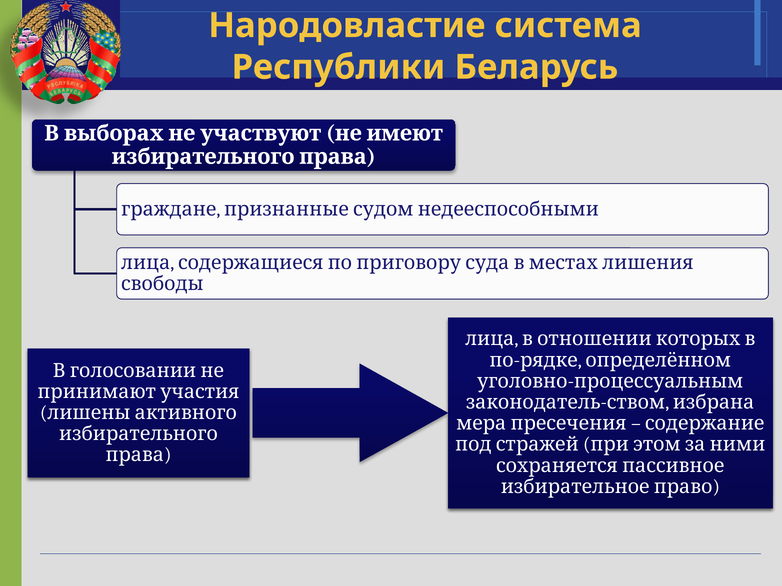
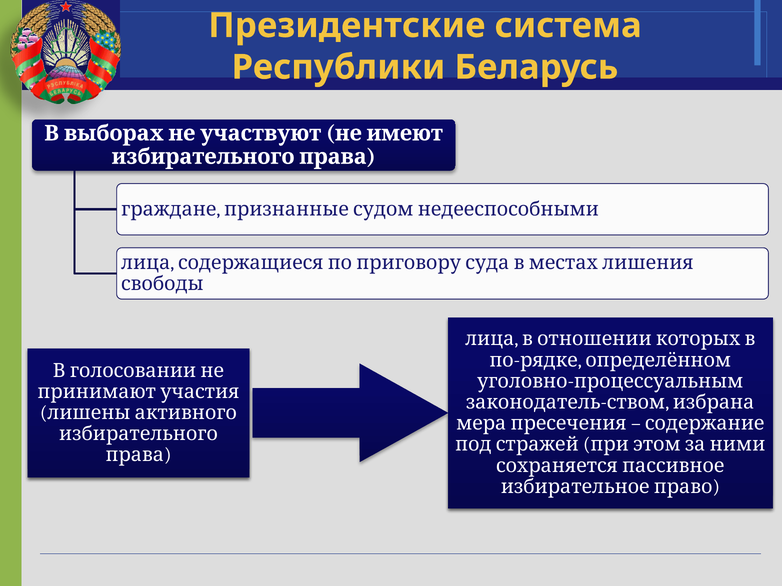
Народовластие: Народовластие -> Президентские (347, 26)
